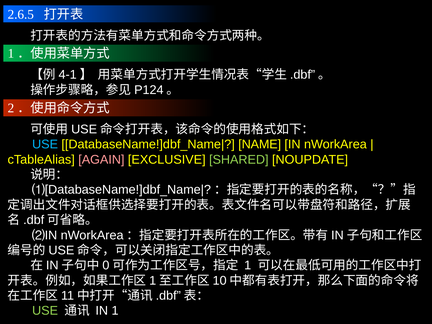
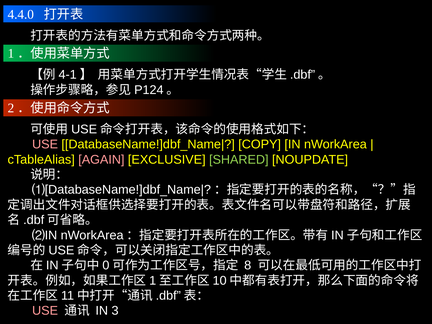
2.6.5: 2.6.5 -> 4.4.0 (21, 14)
USE colour: light blue -> pink (45, 144)
NAME: NAME -> COPY (260, 144)
1: 1 -> 8 (248, 265)
USE colour: light green -> pink (45, 311)
IN 1: 1 -> 3 (115, 311)
